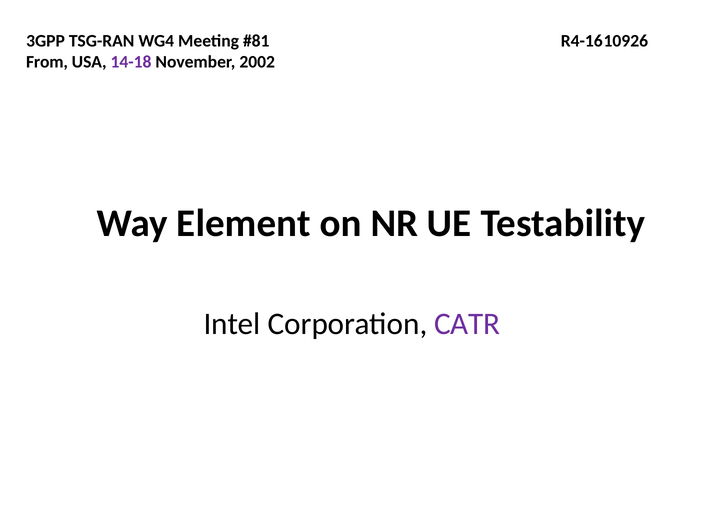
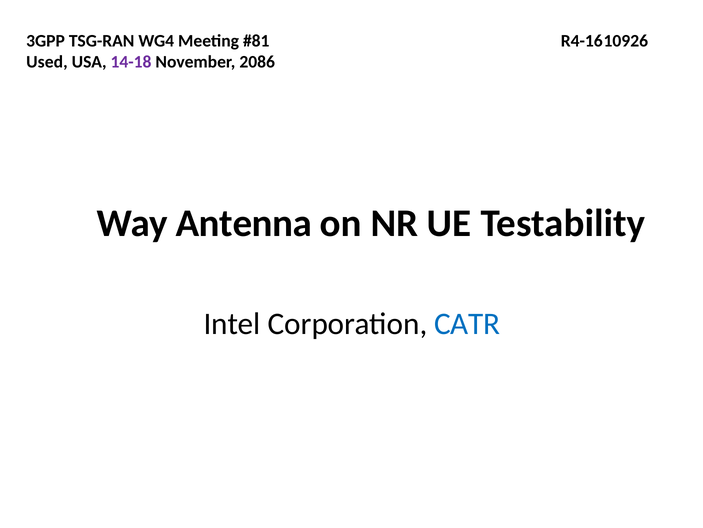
From: From -> Used (47, 62)
2002: 2002 -> 2086 (257, 62)
Element: Element -> Antenna (244, 223)
CATR colour: purple -> blue (467, 323)
